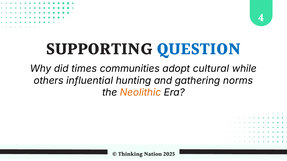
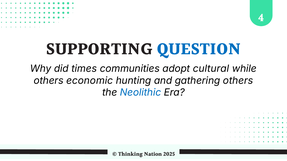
influential: influential -> economic (90, 81)
gathering norms: norms -> others (238, 81)
Neolithic colour: orange -> blue (141, 93)
